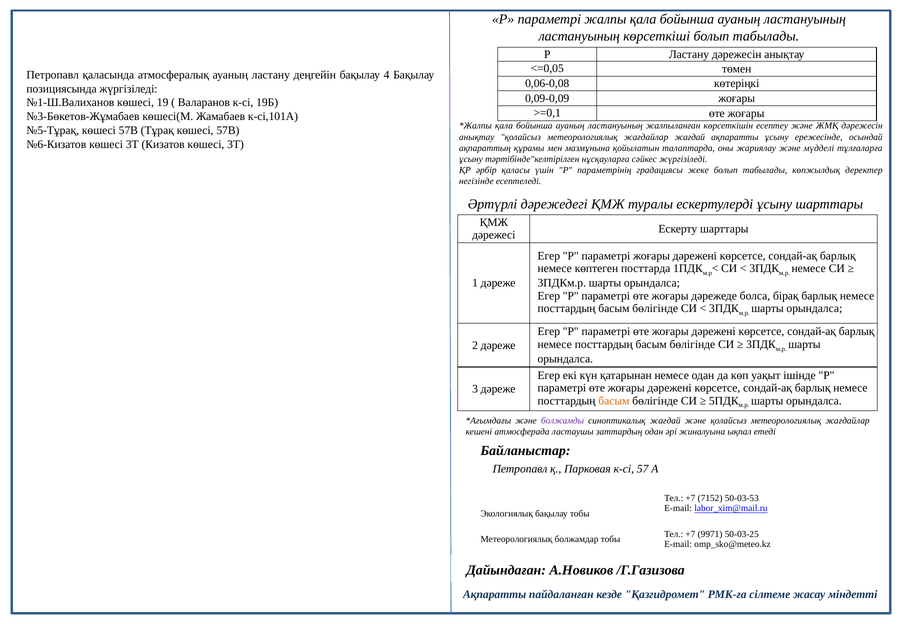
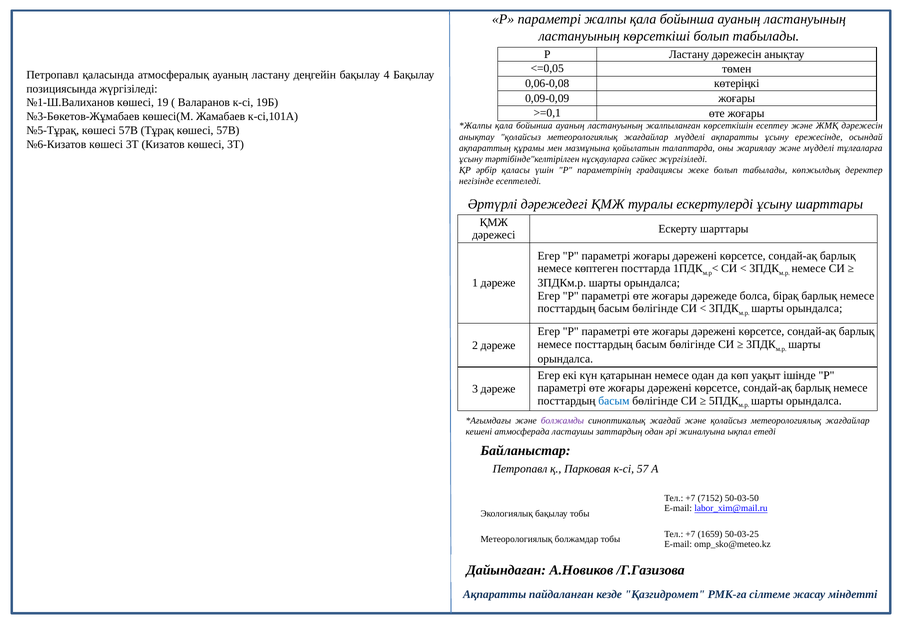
жағдайлар жағдай: жағдай -> мүдделі (690, 137)
басым colour: orange -> blue (614, 401)
50-03-53: 50-03-53 -> 50-03-50 (742, 499)
9971: 9971 -> 1659 (710, 535)
